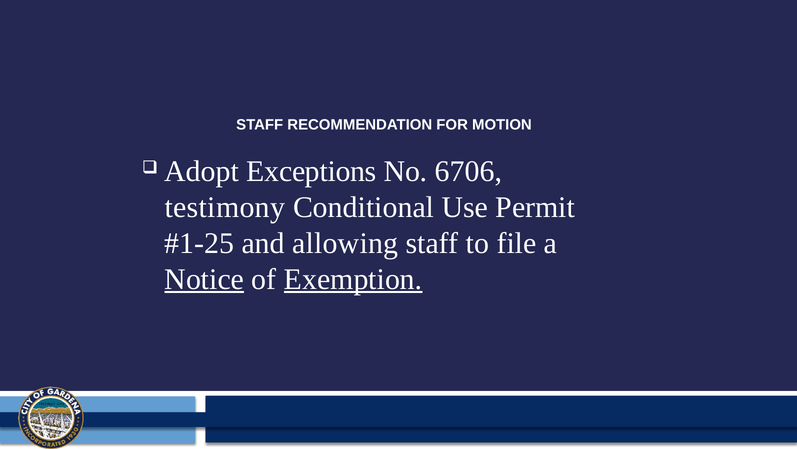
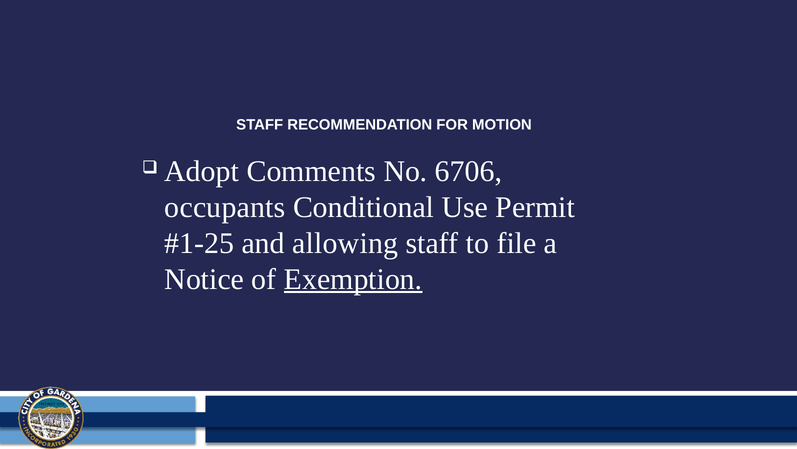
Exceptions: Exceptions -> Comments (311, 171)
testimony: testimony -> occupants (225, 207)
Notice underline: present -> none (204, 279)
